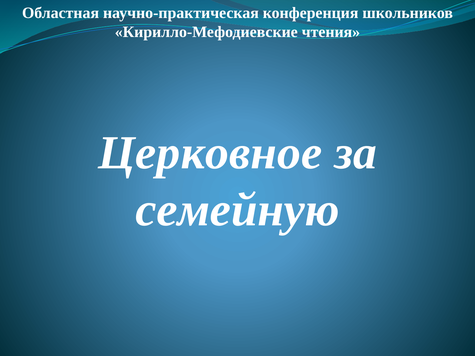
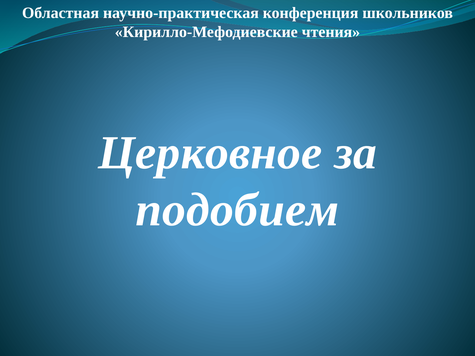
семейную: семейную -> подобием (237, 210)
